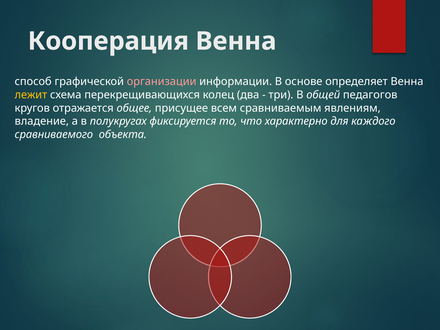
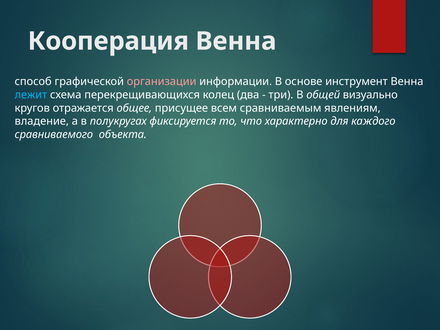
определяет: определяет -> инструмент (357, 82)
лежит colour: yellow -> light blue (31, 95)
педагогов: педагогов -> визуально (370, 95)
